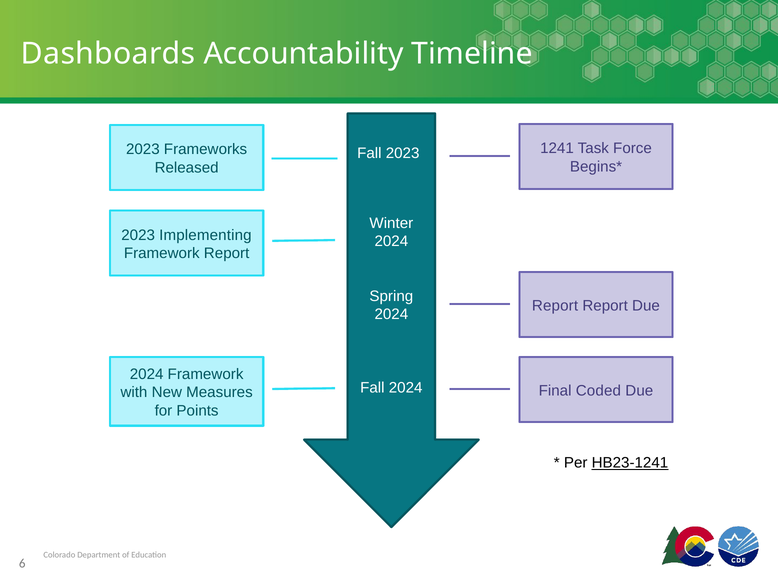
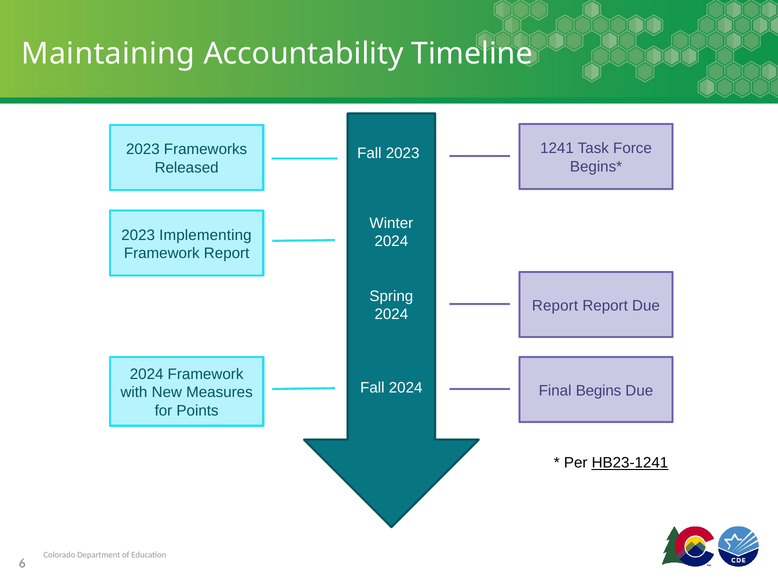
Dashboards: Dashboards -> Maintaining (108, 54)
Coded: Coded -> Begins (599, 390)
